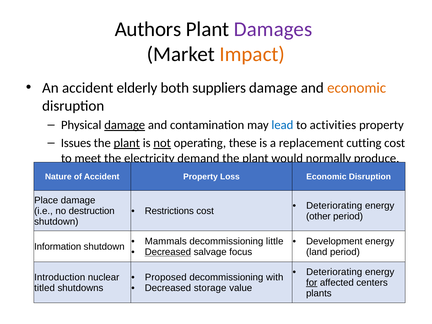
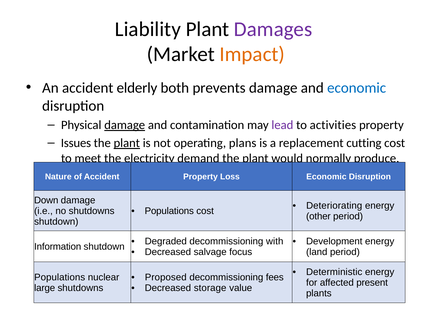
Authors: Authors -> Liability (148, 29)
suppliers: suppliers -> prevents (219, 88)
economic colour: orange -> blue (357, 88)
lead colour: blue -> purple (282, 125)
not underline: present -> none (162, 143)
these: these -> plans (243, 143)
Place: Place -> Down (46, 200)
Restrictions: Restrictions -> Populations (169, 211)
no destruction: destruction -> shutdowns (92, 211)
Mammals: Mammals -> Degraded (166, 241)
little: little -> with (275, 241)
Decreased underline: present -> none (168, 252)
Deteriorating: Deteriorating -> Deterministic (334, 272)
with: with -> fees (275, 277)
Introduction: Introduction -> Populations (60, 277)
for underline: present -> none (312, 283)
centers: centers -> present (372, 283)
titled: titled -> large (45, 288)
